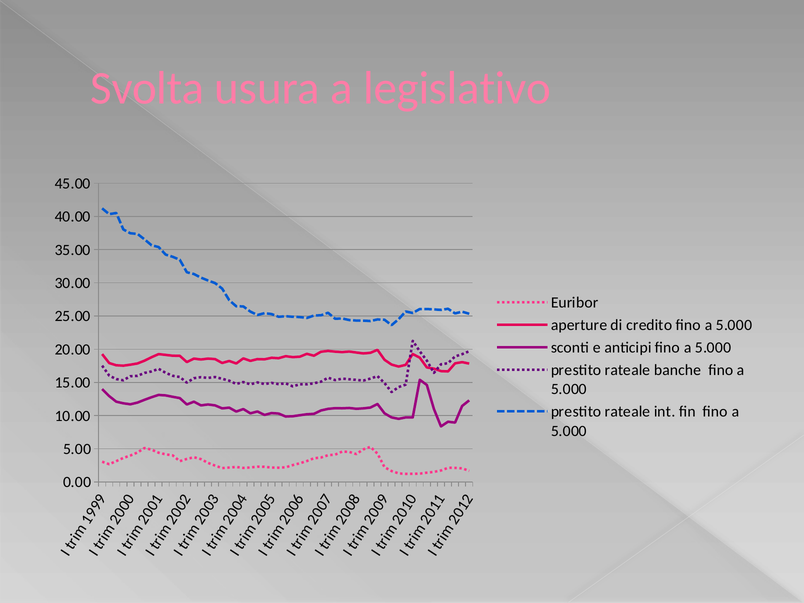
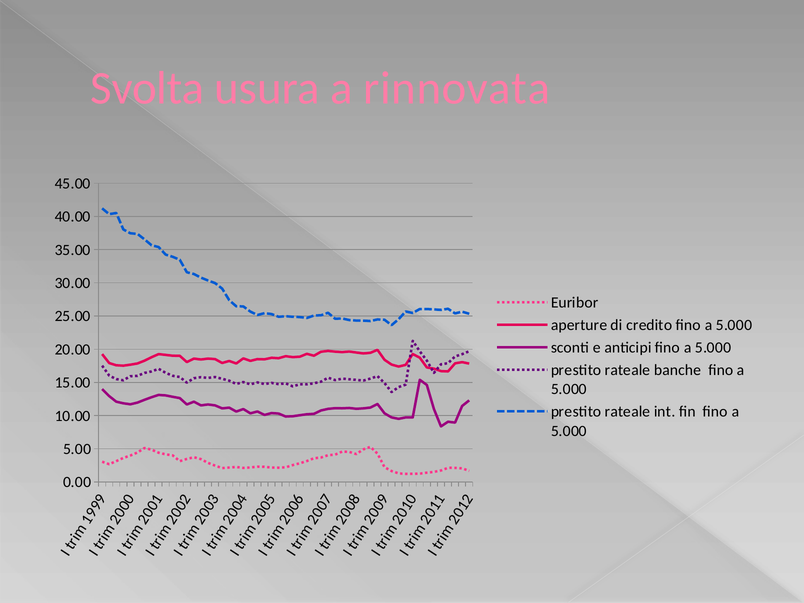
legislativo: legislativo -> rinnovata (457, 88)
